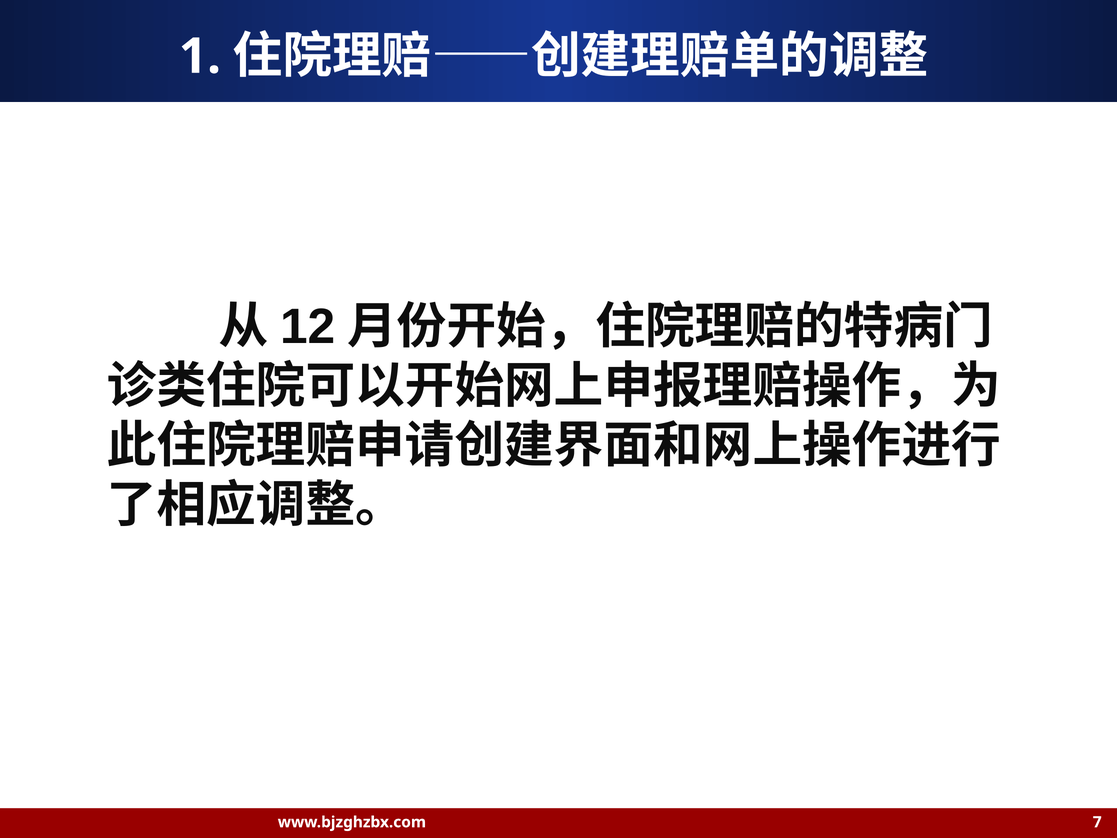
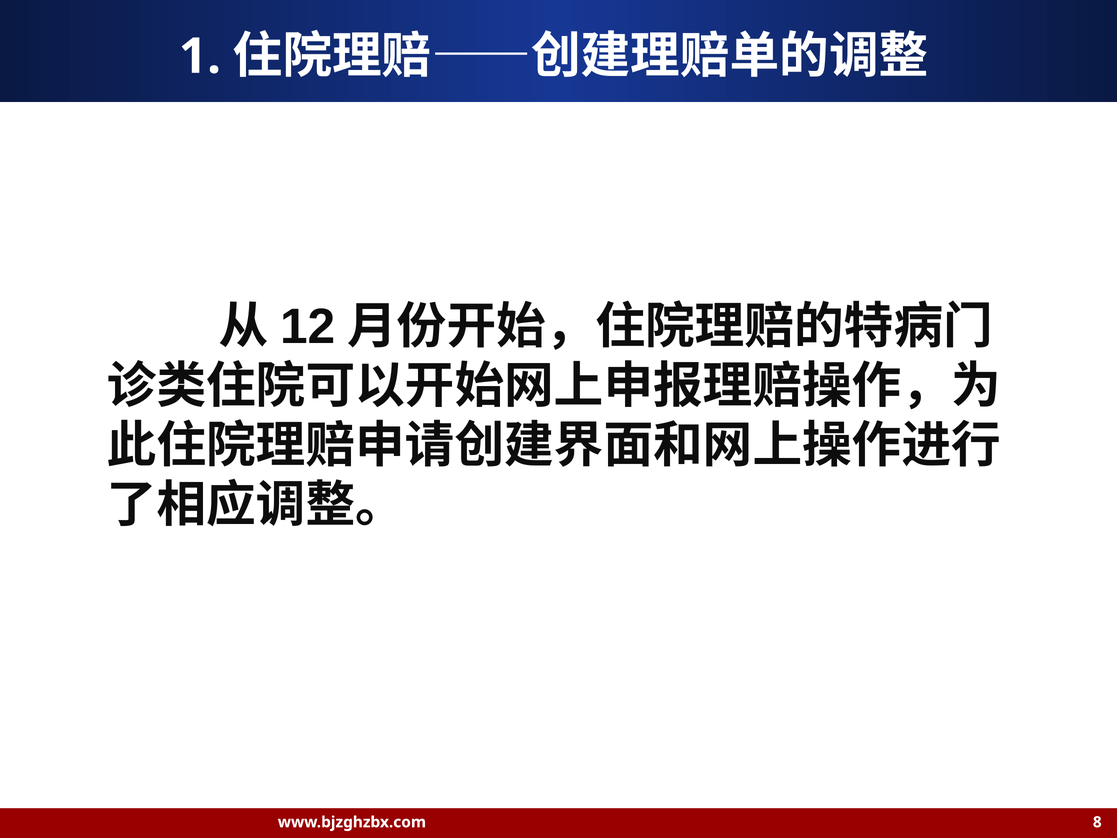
7: 7 -> 8 (1097, 822)
